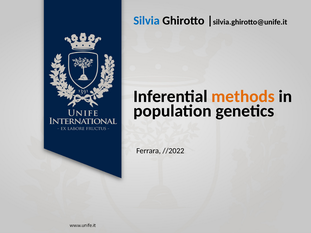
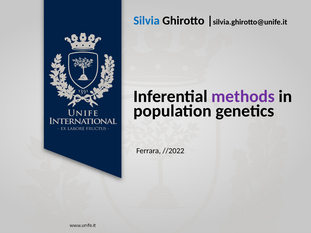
methods colour: orange -> purple (243, 97)
